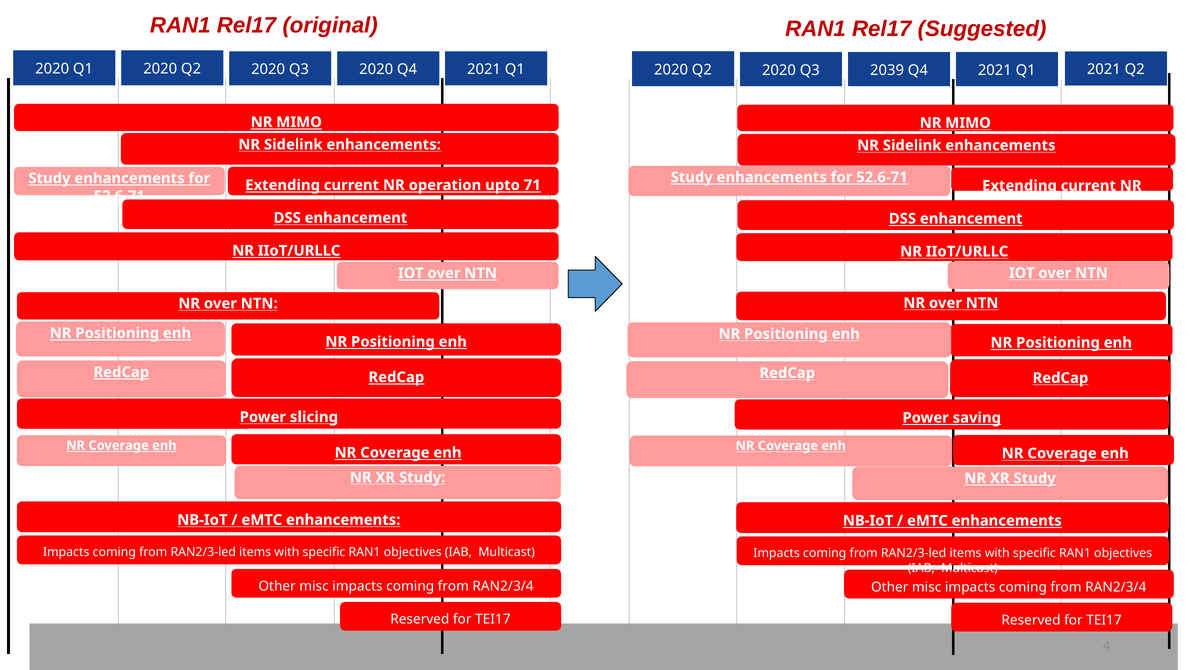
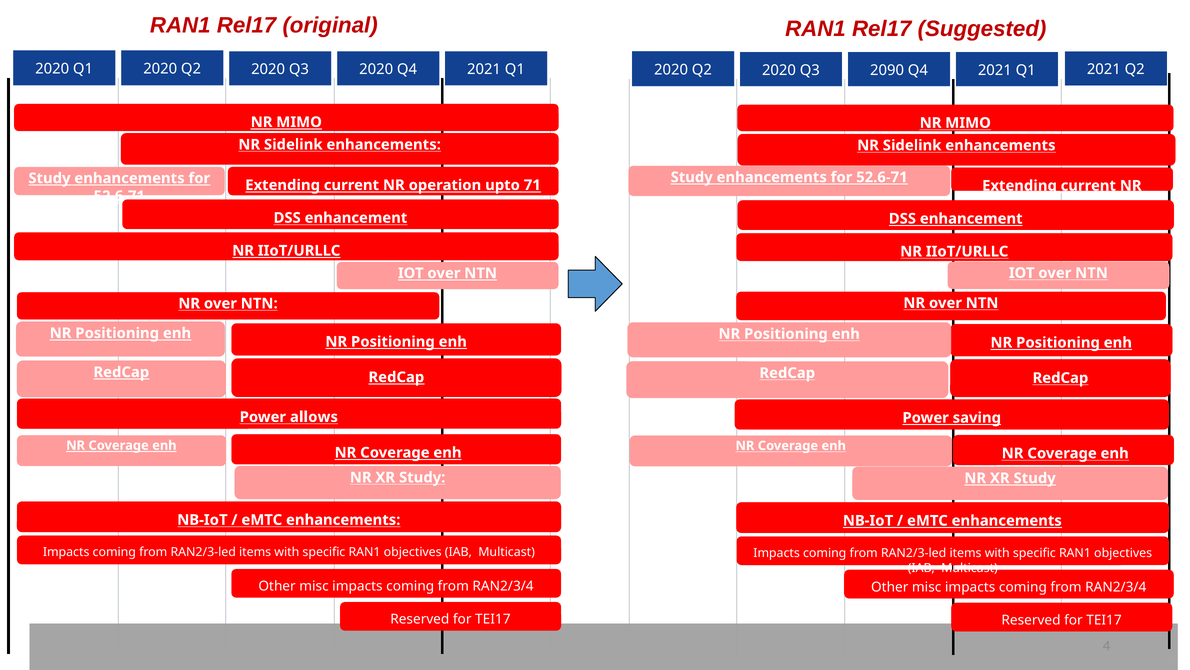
2039: 2039 -> 2090 (887, 70)
slicing: slicing -> allows (314, 417)
